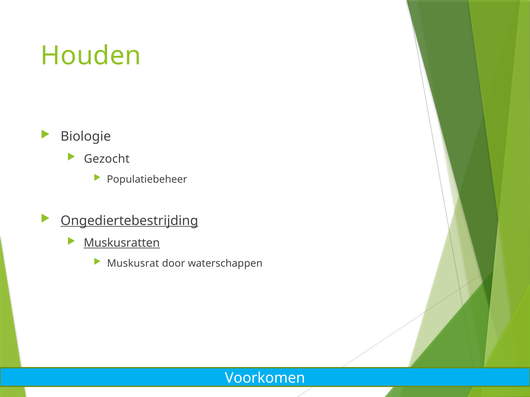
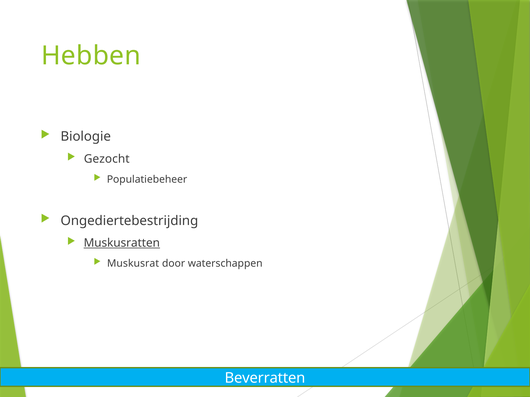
Houden: Houden -> Hebben (91, 56)
Ongediertebestrijding underline: present -> none (129, 221)
Voorkomen: Voorkomen -> Beverratten (265, 379)
